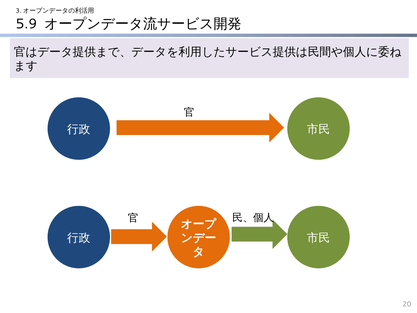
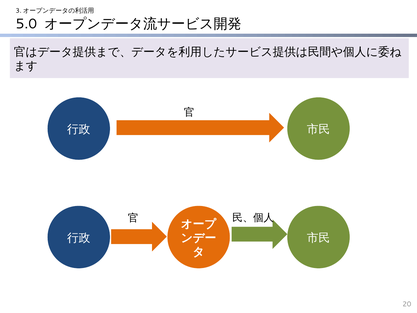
5.9: 5.9 -> 5.0 (26, 24)
